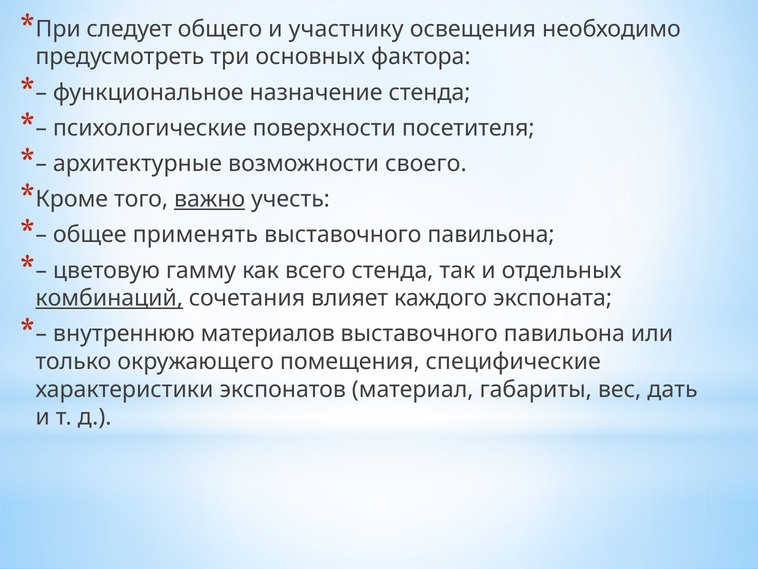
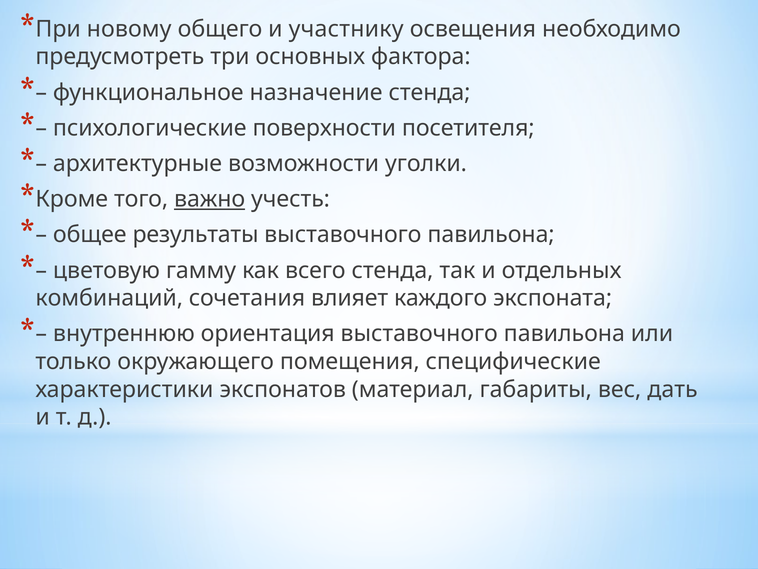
следует: следует -> новому (129, 29)
своего: своего -> уголки (426, 163)
применять: применять -> результаты (196, 235)
комбинаций underline: present -> none (109, 298)
материалов: материалов -> ориентация (268, 334)
